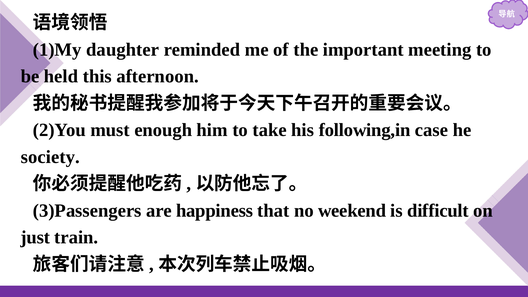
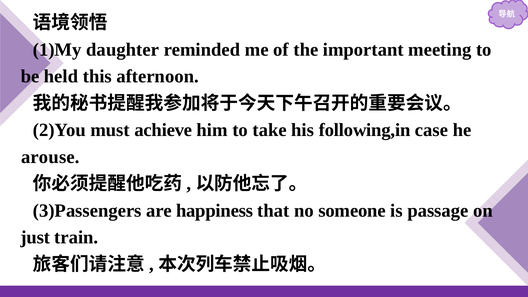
enough: enough -> achieve (163, 130)
society: society -> arouse (50, 157)
weekend: weekend -> someone (352, 211)
difficult: difficult -> passage (438, 211)
